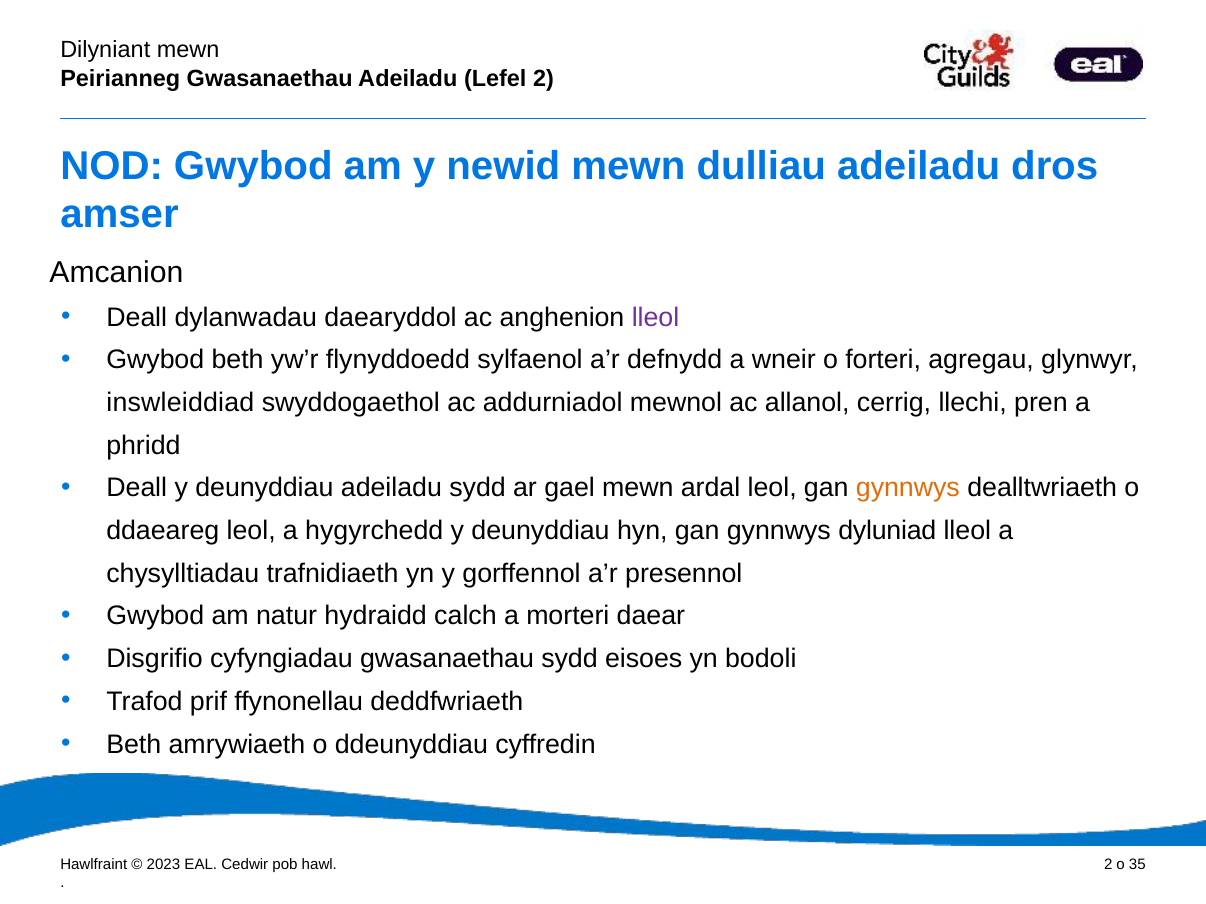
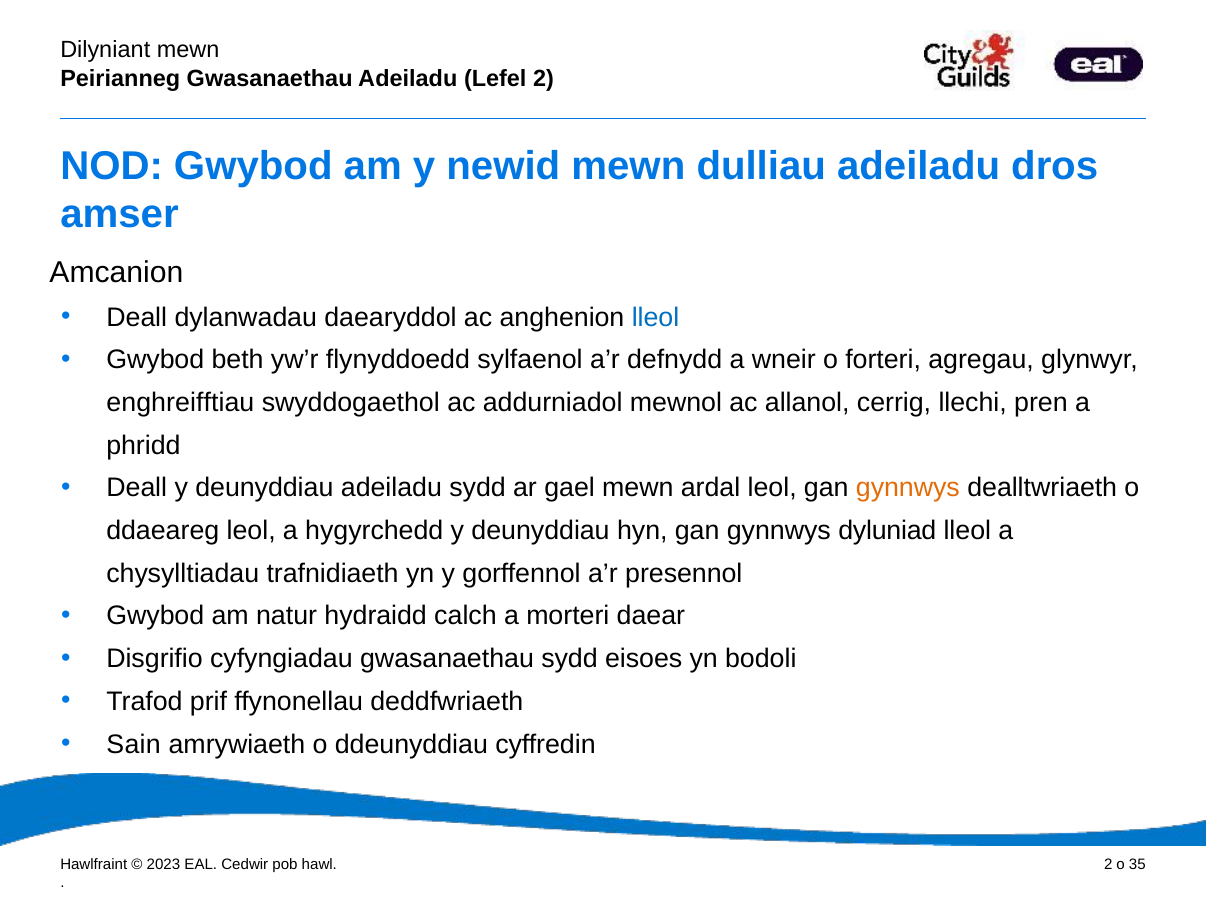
lleol colour: purple -> blue (656, 317)
inswleiddiad: inswleiddiad -> enghreifftiau (180, 403)
Beth: Beth -> Sain (134, 745)
